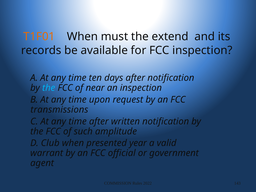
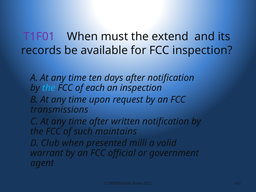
T1F01 colour: orange -> purple (39, 37)
near: near -> each (95, 88)
amplitude: amplitude -> maintains (116, 131)
year: year -> milli (138, 143)
